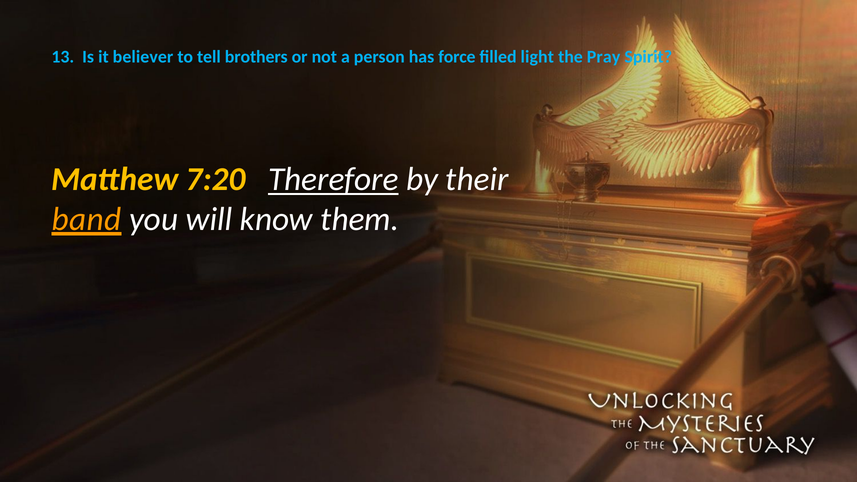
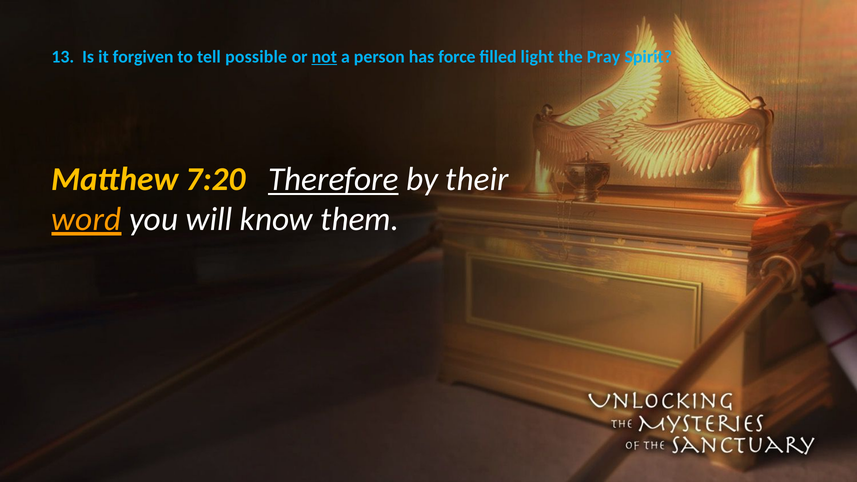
believer: believer -> forgiven (143, 57)
brothers: brothers -> possible (256, 57)
not underline: none -> present (324, 57)
band: band -> word (86, 220)
